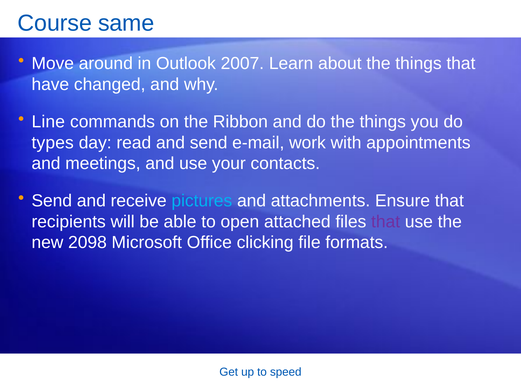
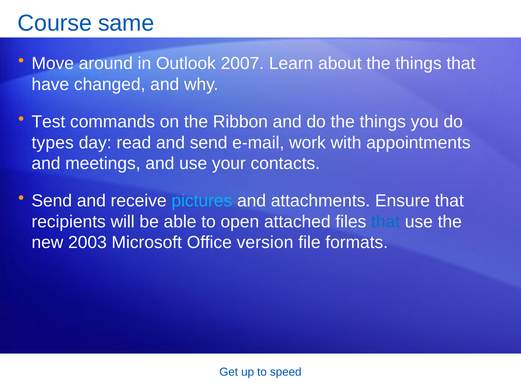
Line: Line -> Test (48, 122)
that colour: purple -> blue (386, 222)
2098: 2098 -> 2003 (87, 242)
clicking: clicking -> version (265, 242)
